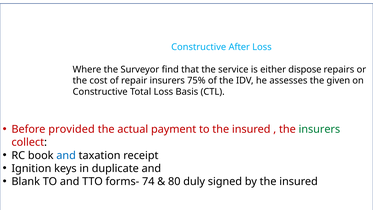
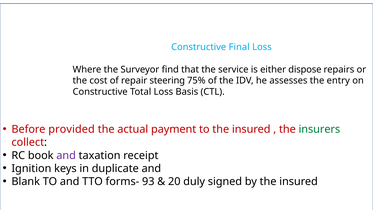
After: After -> Final (239, 47)
repair insurers: insurers -> steering (167, 81)
given: given -> entry (338, 81)
and colour: blue -> purple (66, 155)
74: 74 -> 93 (148, 181)
80: 80 -> 20 (174, 181)
